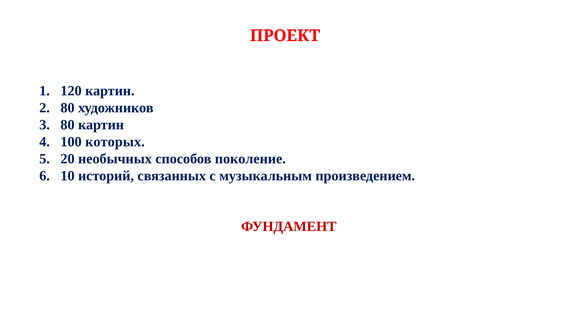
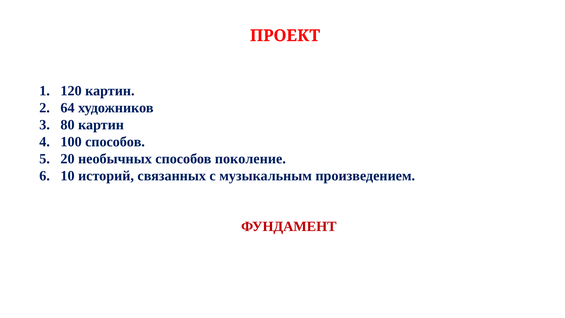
80: 80 -> 64 (68, 108)
100 которых: которых -> способов (115, 142)
